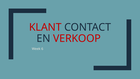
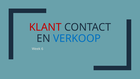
VERKOOP colour: red -> blue (77, 38)
